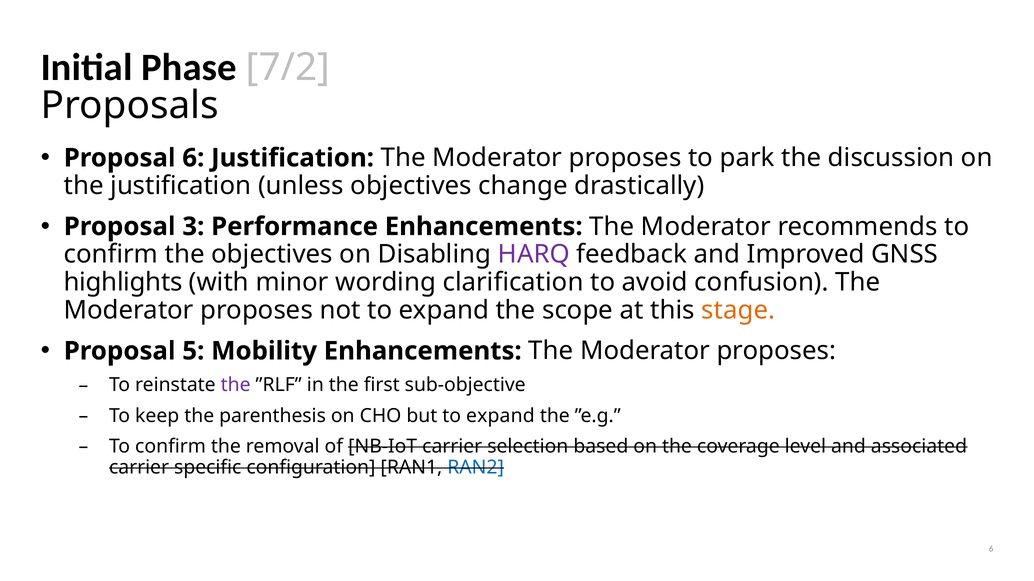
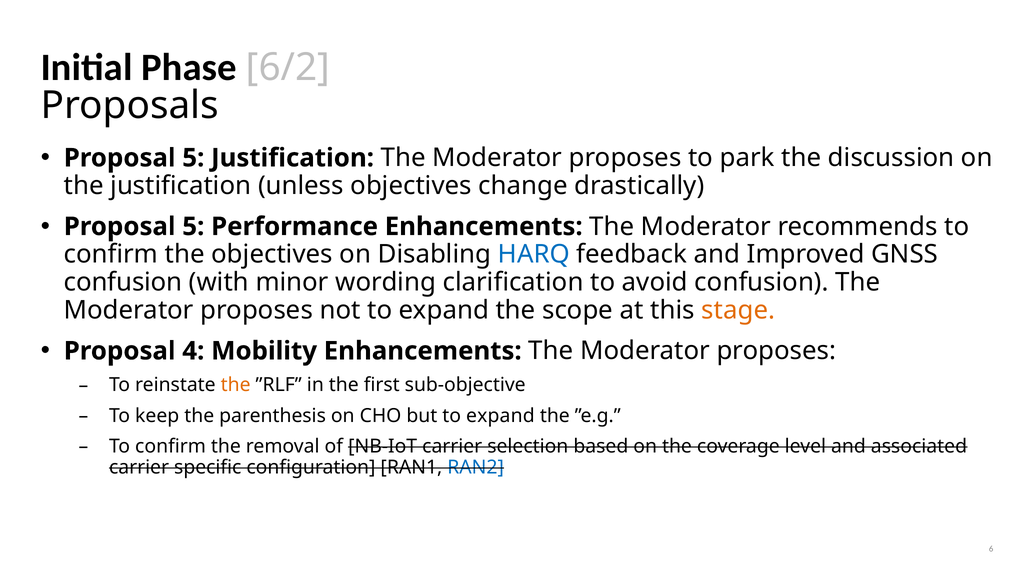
7/2: 7/2 -> 6/2 (288, 68)
6: 6 -> 5 (193, 158)
3: 3 -> 5 (193, 227)
HARQ colour: purple -> blue (534, 255)
highlights: highlights -> confusion (123, 283)
5: 5 -> 4 (193, 351)
the colour: purple -> orange (236, 385)
